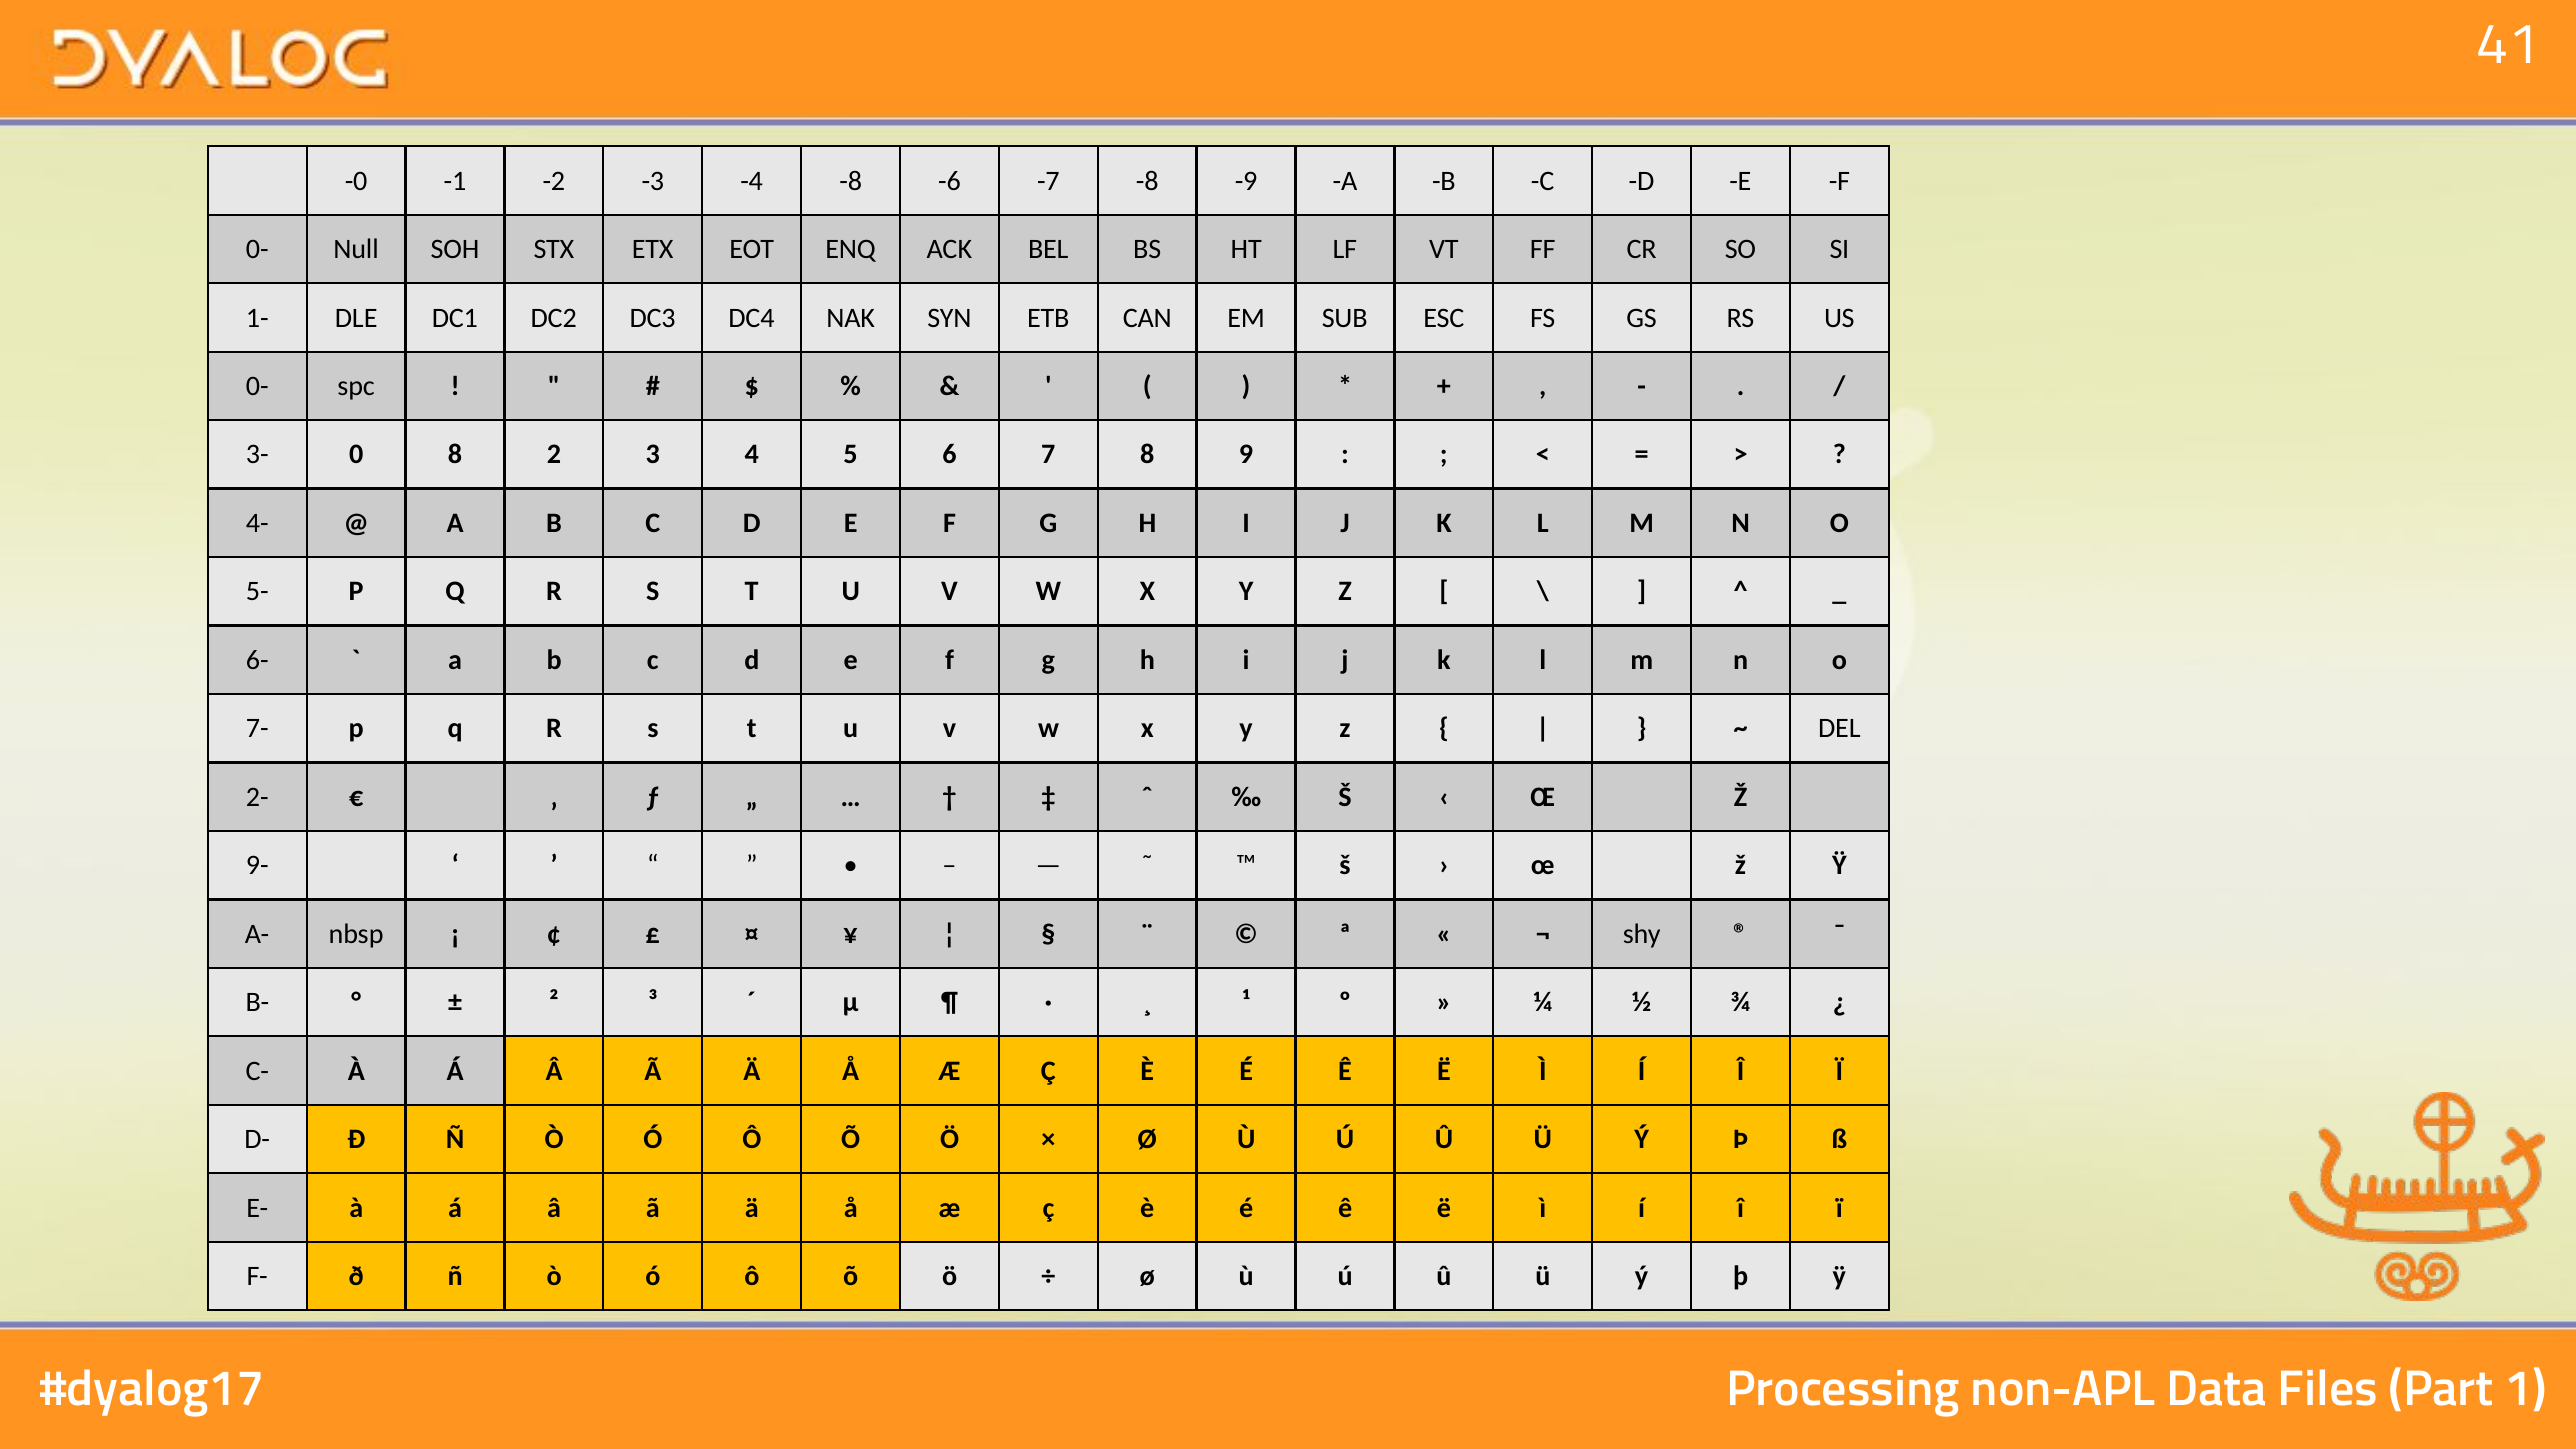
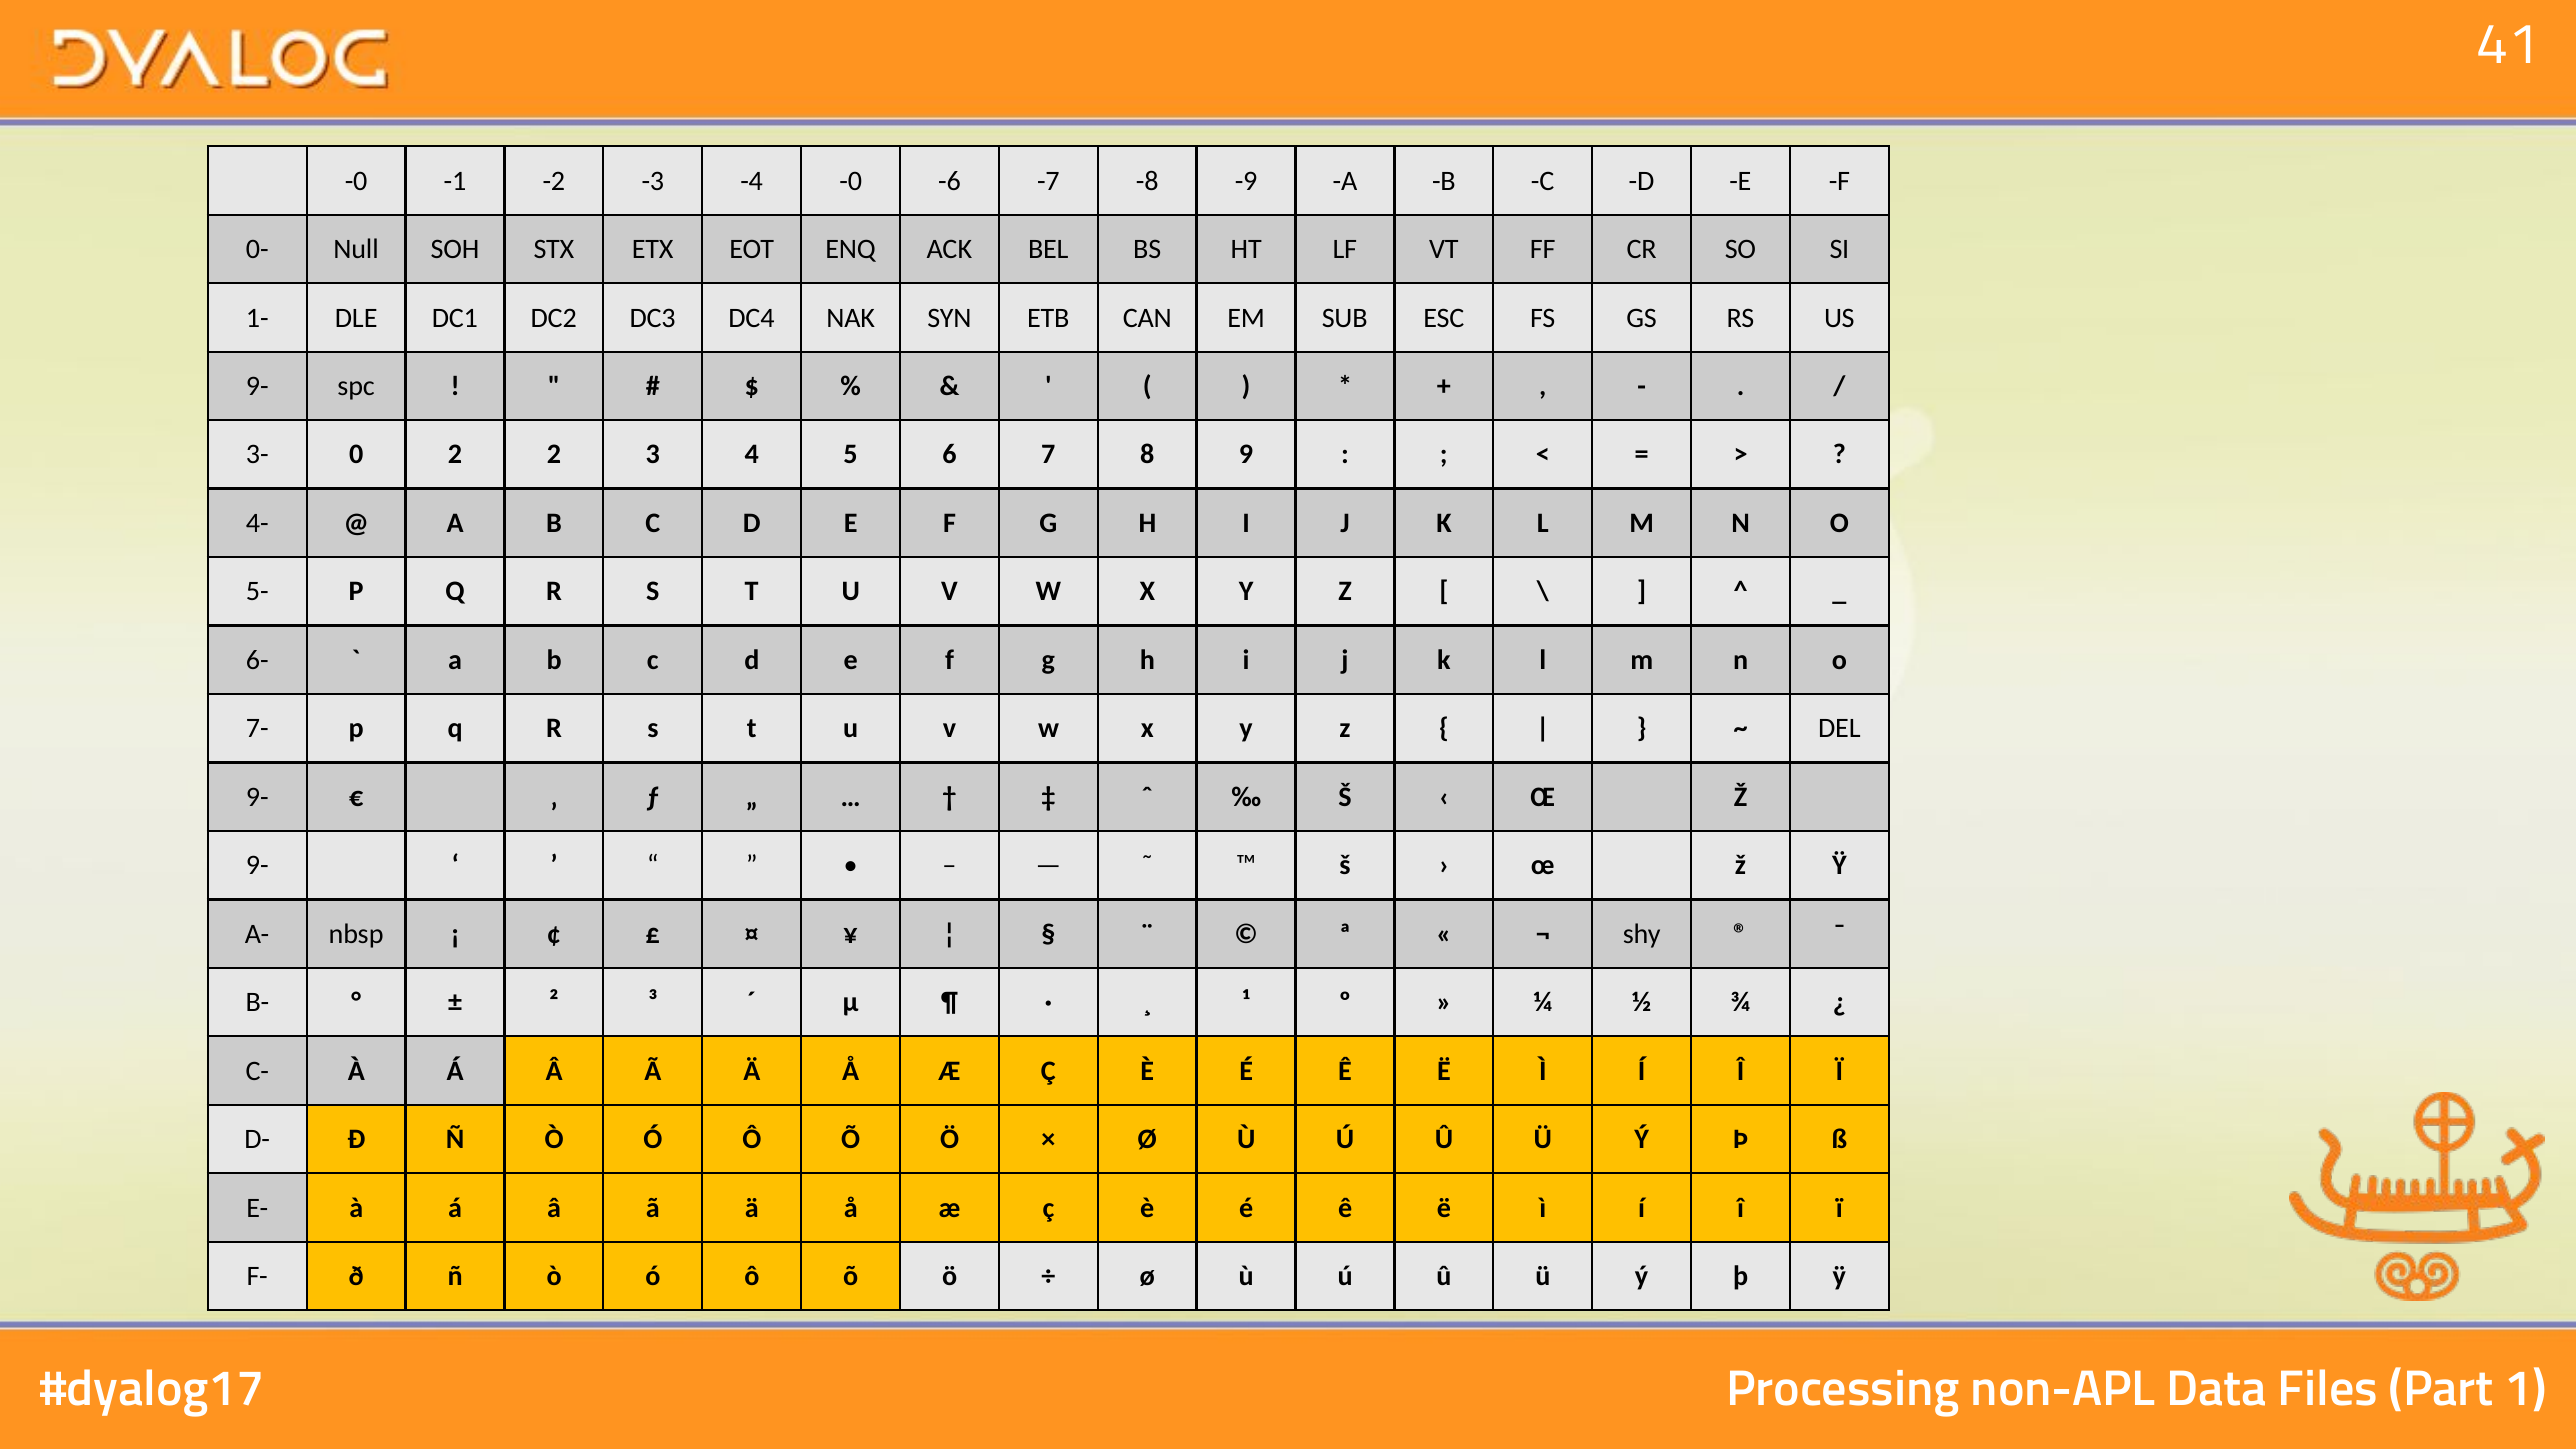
-4 -8: -8 -> -0 (851, 181)
0-: 0- -> 9- (257, 386)
0 8: 8 -> 2 (455, 455)
2-: 2- -> 9- (257, 797)
